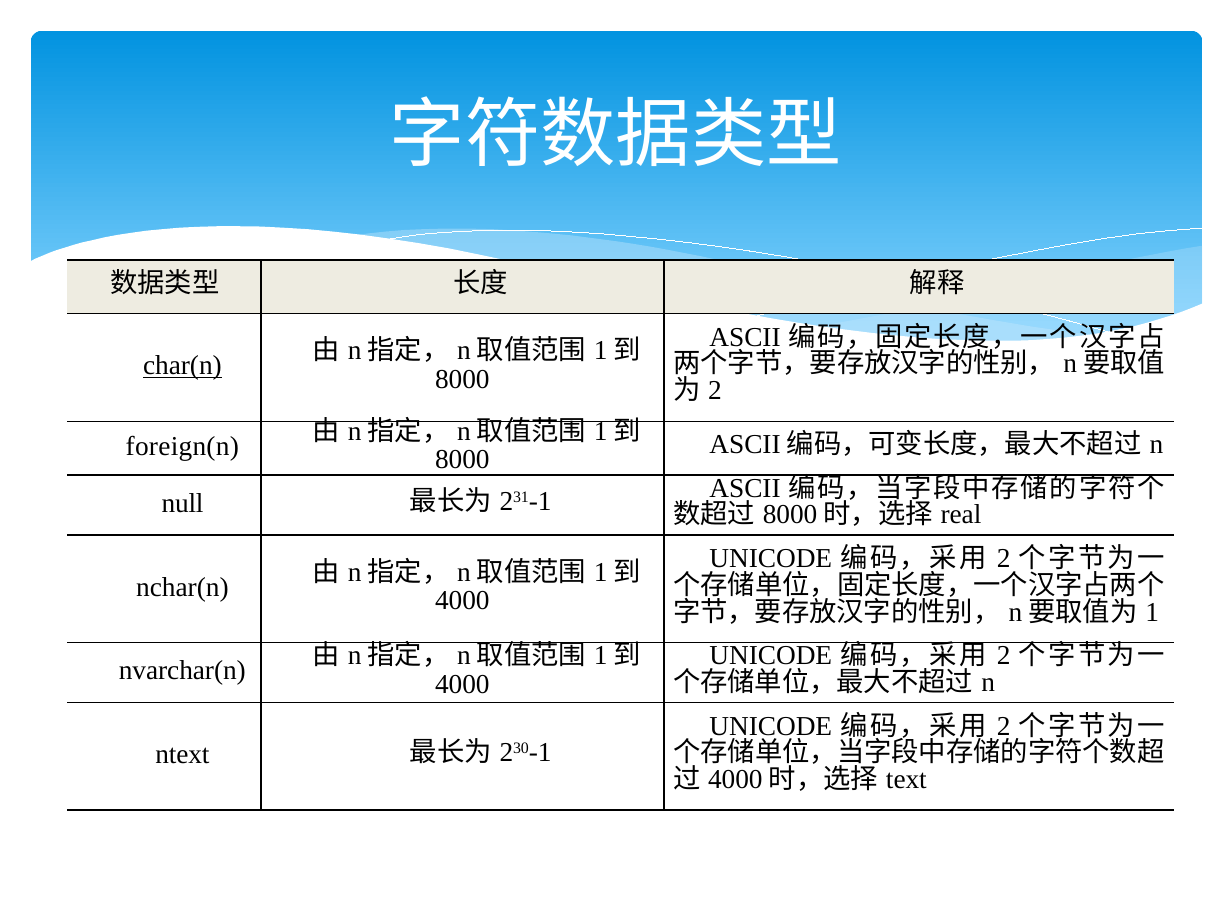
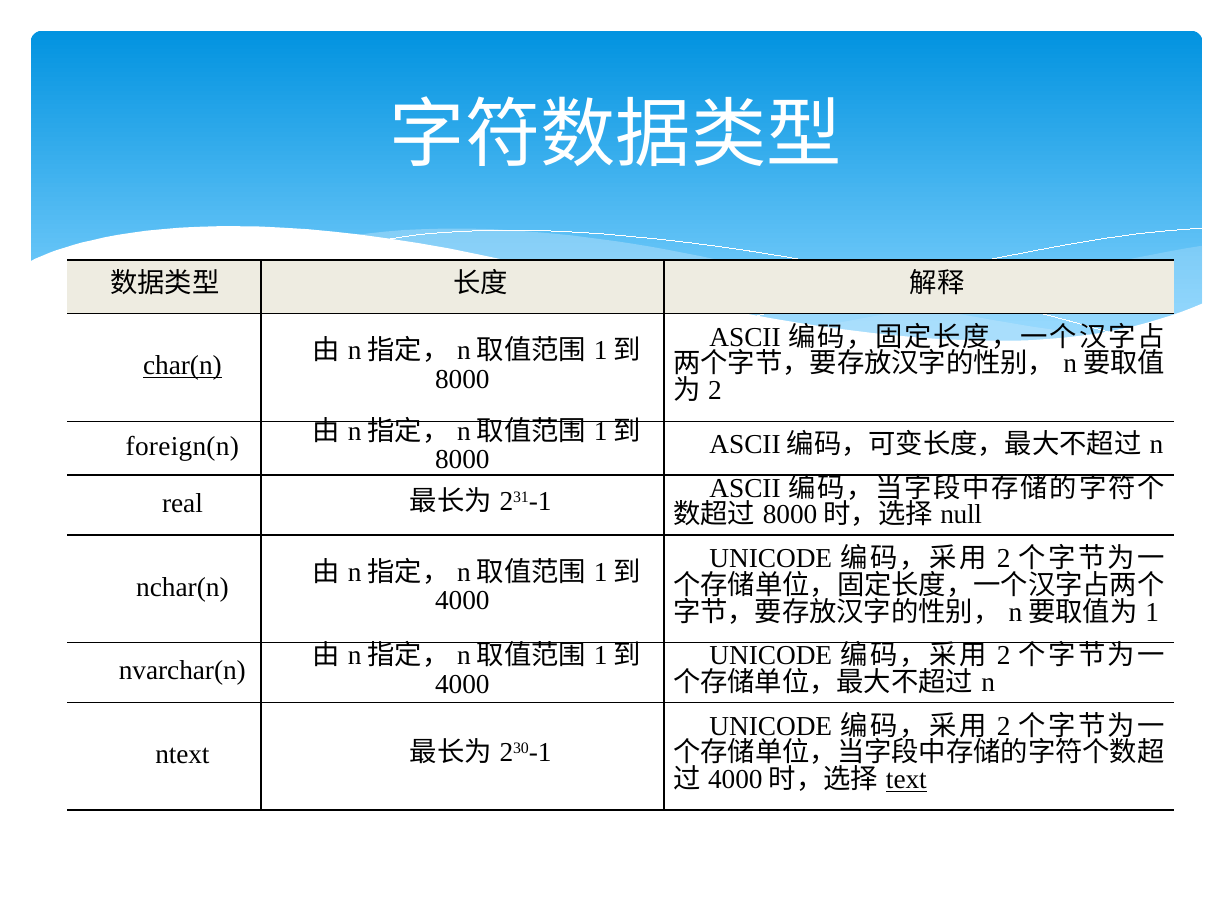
null: null -> real (182, 503)
real: real -> null (961, 515)
text underline: none -> present (906, 780)
